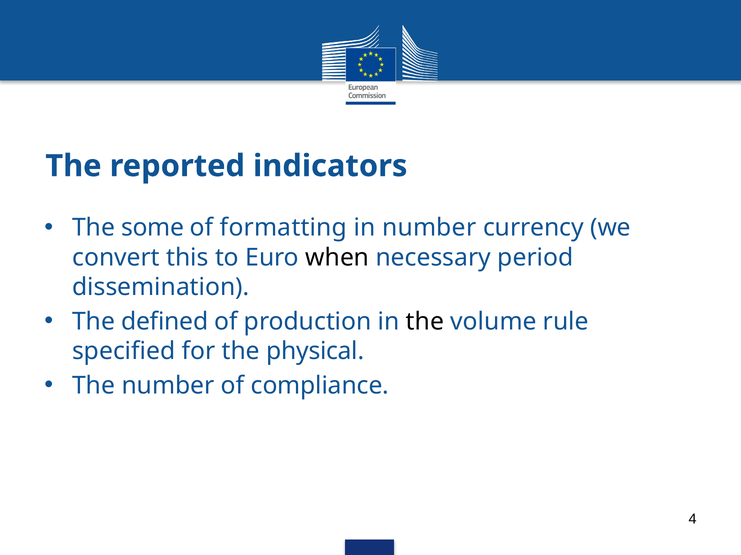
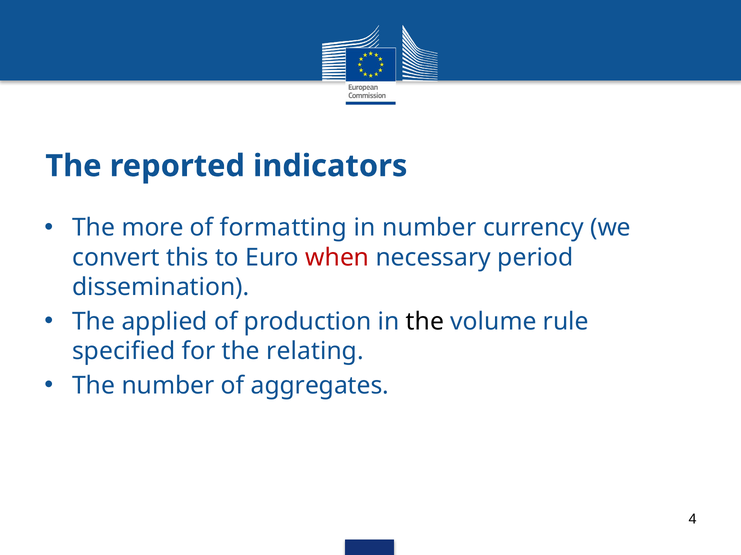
some: some -> more (153, 228)
when colour: black -> red (337, 258)
defined: defined -> applied (165, 322)
physical: physical -> relating (315, 352)
compliance: compliance -> aggregates (320, 386)
